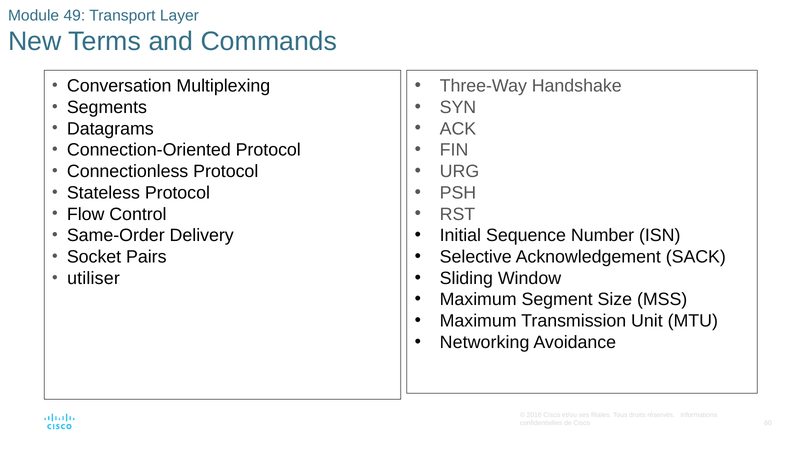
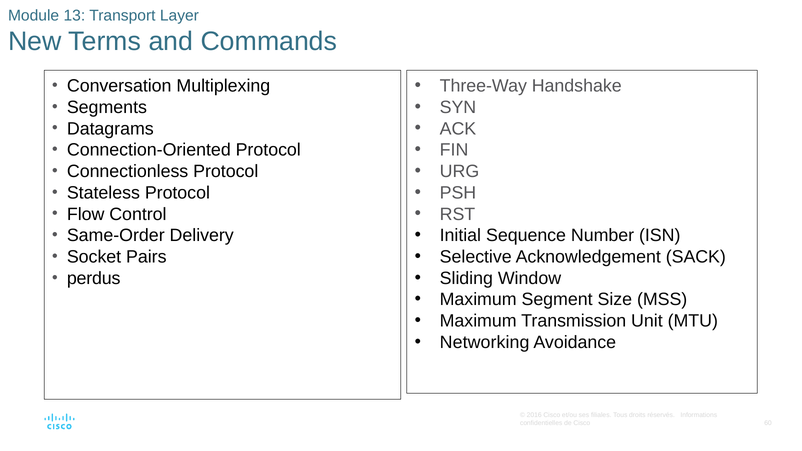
49: 49 -> 13 (74, 15)
utiliser: utiliser -> perdus (94, 278)
